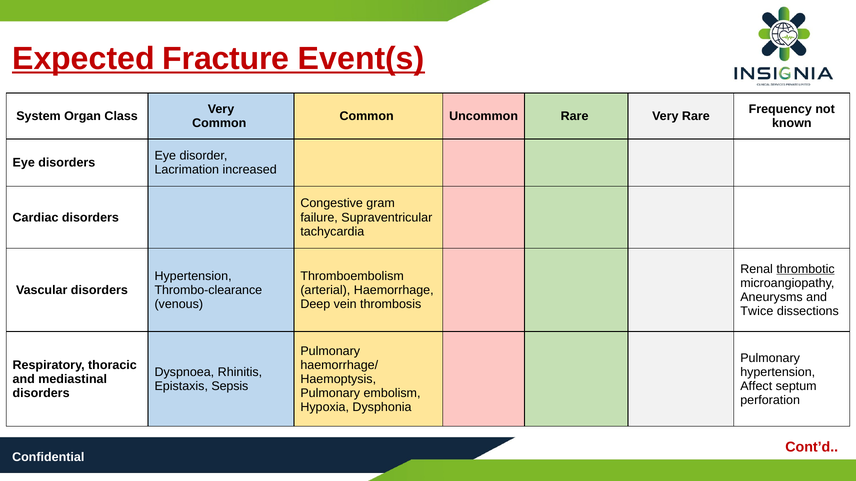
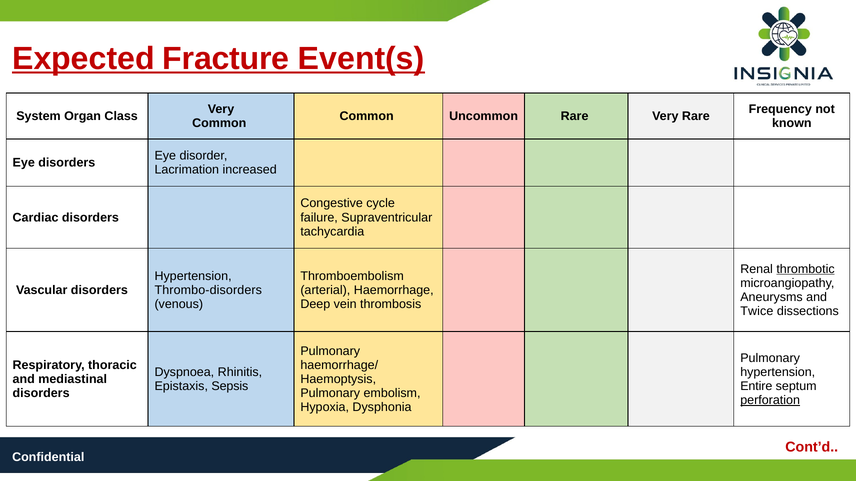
gram: gram -> cycle (381, 204)
Thrombo-clearance: Thrombo-clearance -> Thrombo-disorders (208, 290)
Affect: Affect -> Entire (756, 386)
perforation underline: none -> present (770, 400)
